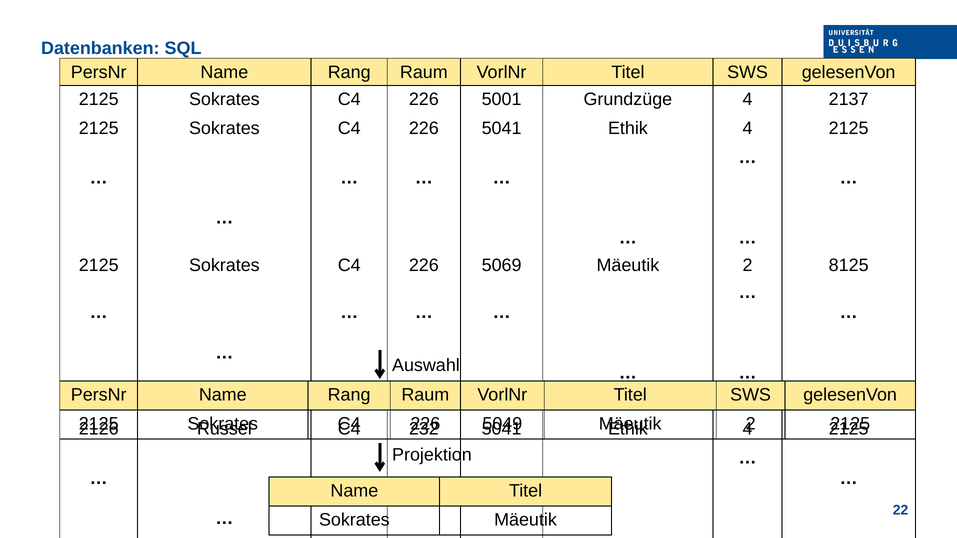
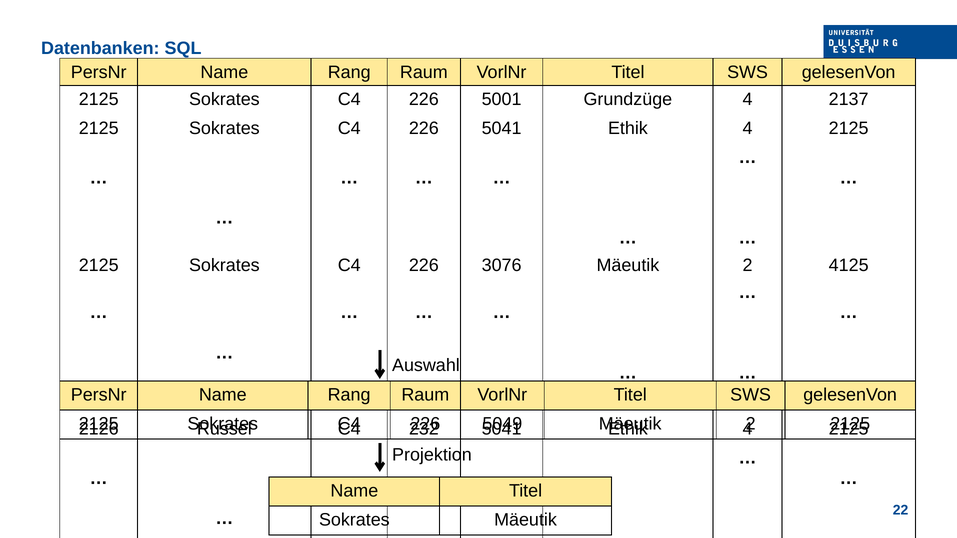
5069: 5069 -> 3076 (502, 265)
8125: 8125 -> 4125 (849, 265)
